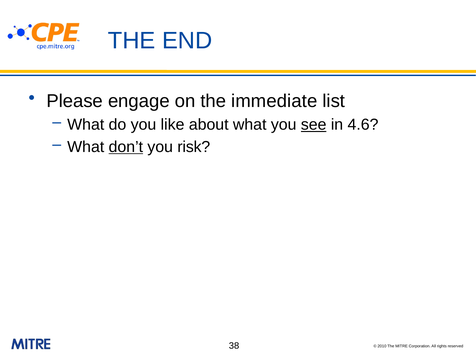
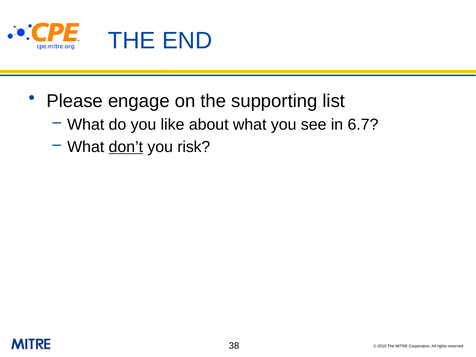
immediate: immediate -> supporting (274, 101)
see underline: present -> none (314, 125)
4.6: 4.6 -> 6.7 (363, 125)
